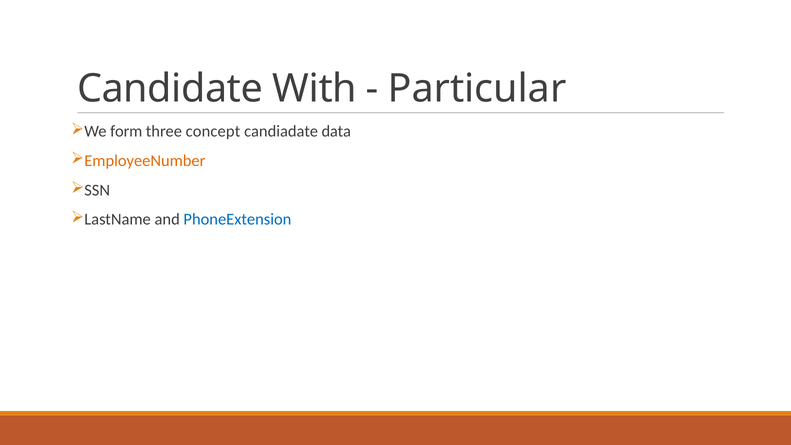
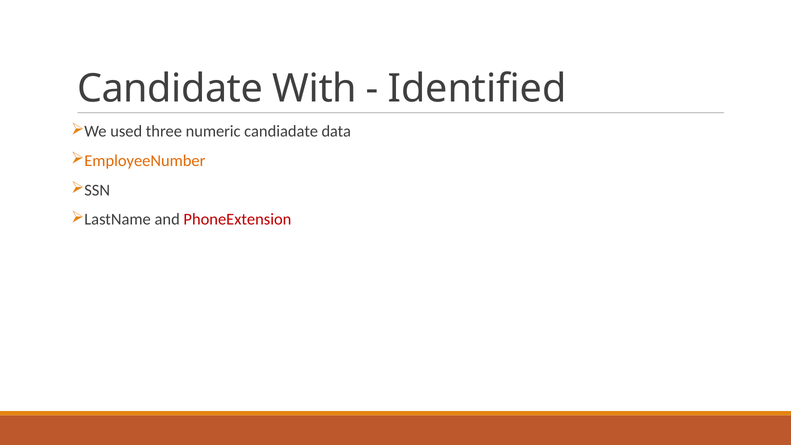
Particular: Particular -> Identified (477, 89)
form: form -> used (126, 132)
concept: concept -> numeric (213, 132)
PhoneExtension colour: blue -> red (237, 220)
